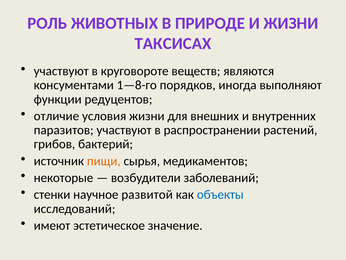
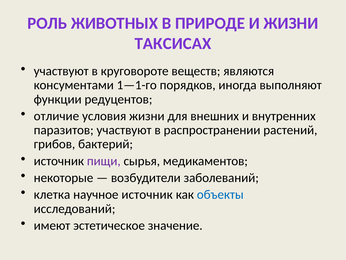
1—8-го: 1—8-го -> 1—1-го (137, 85)
пищи colour: orange -> purple (104, 161)
стенки: стенки -> клетка (52, 194)
научное развитой: развитой -> источник (147, 194)
